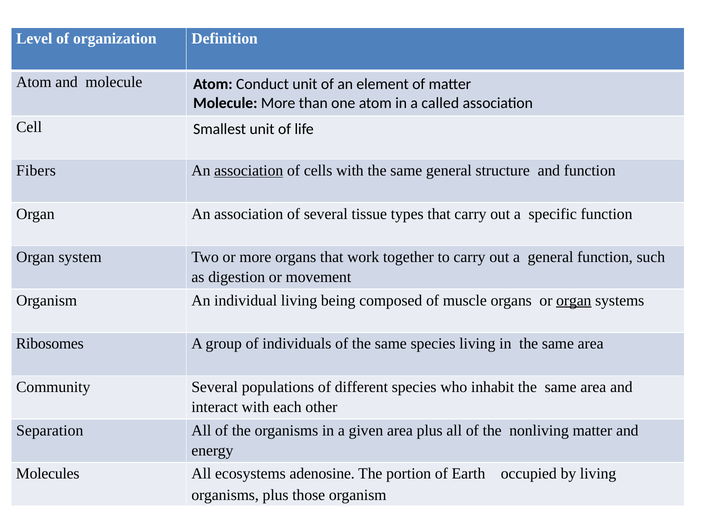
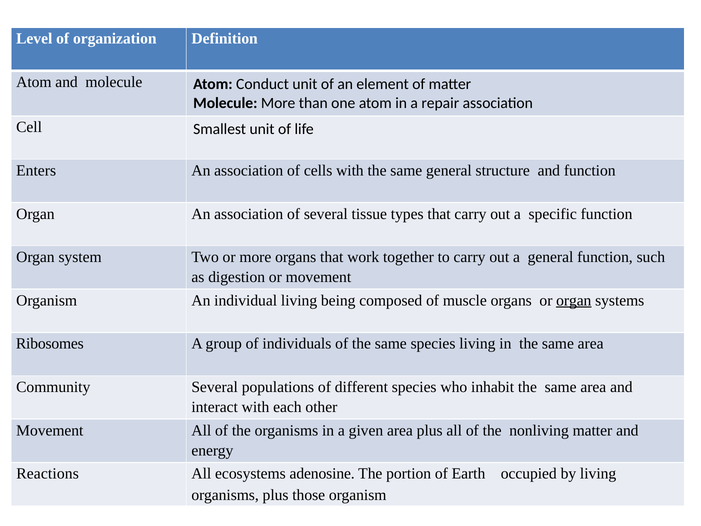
called: called -> repair (440, 103)
Fibers: Fibers -> Enters (36, 170)
association underline: present -> none (249, 170)
Separation: Separation -> Movement (50, 430)
Molecules: Molecules -> Reactions (48, 474)
